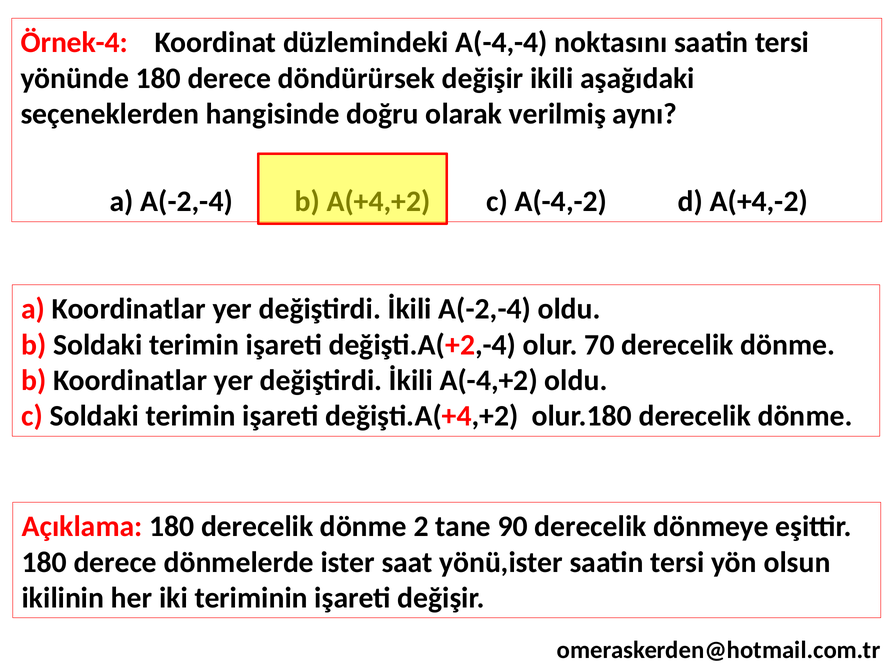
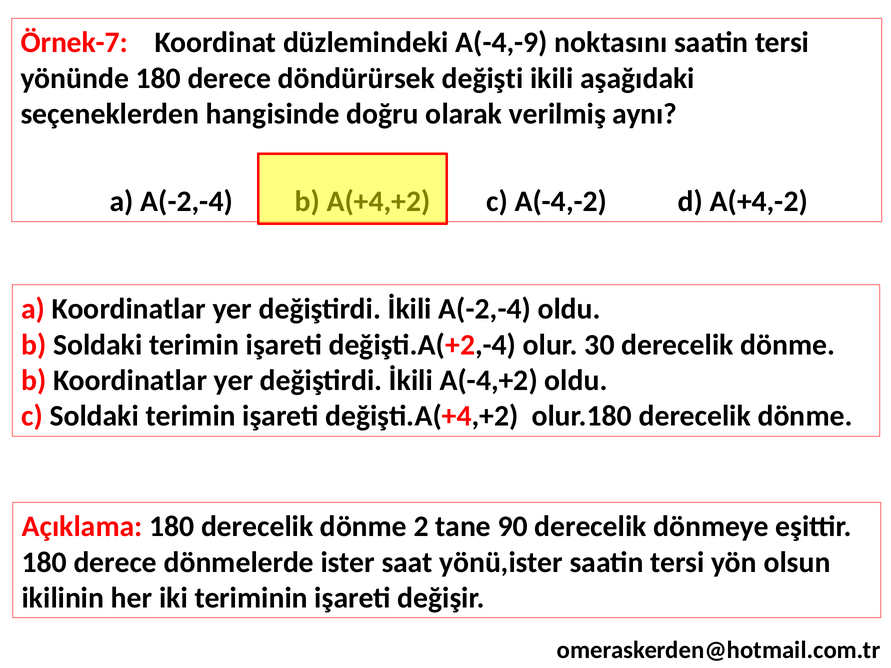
Örnek-4: Örnek-4 -> Örnek-7 (74, 43)
A(-4,-4: A(-4,-4 -> A(-4,-9 (502, 43)
döndürürsek değişir: değişir -> değişti (483, 78)
70: 70 -> 30 (600, 345)
